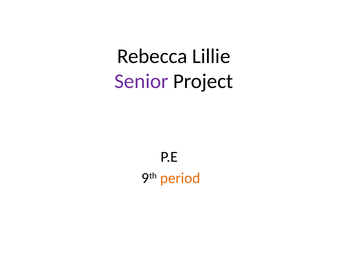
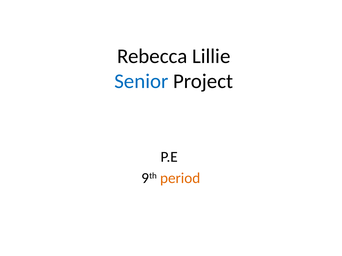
Senior colour: purple -> blue (141, 81)
